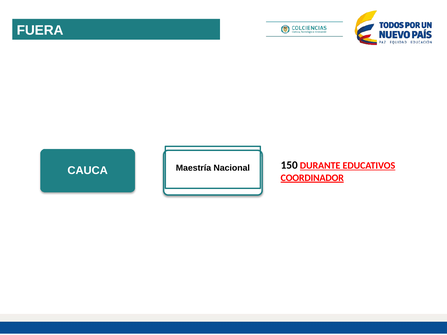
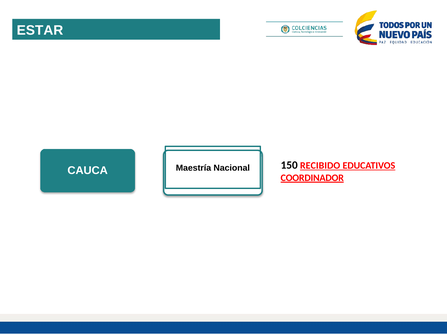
FUERA: FUERA -> ESTAR (40, 30)
DURANTE: DURANTE -> RECIBIDO (320, 166)
